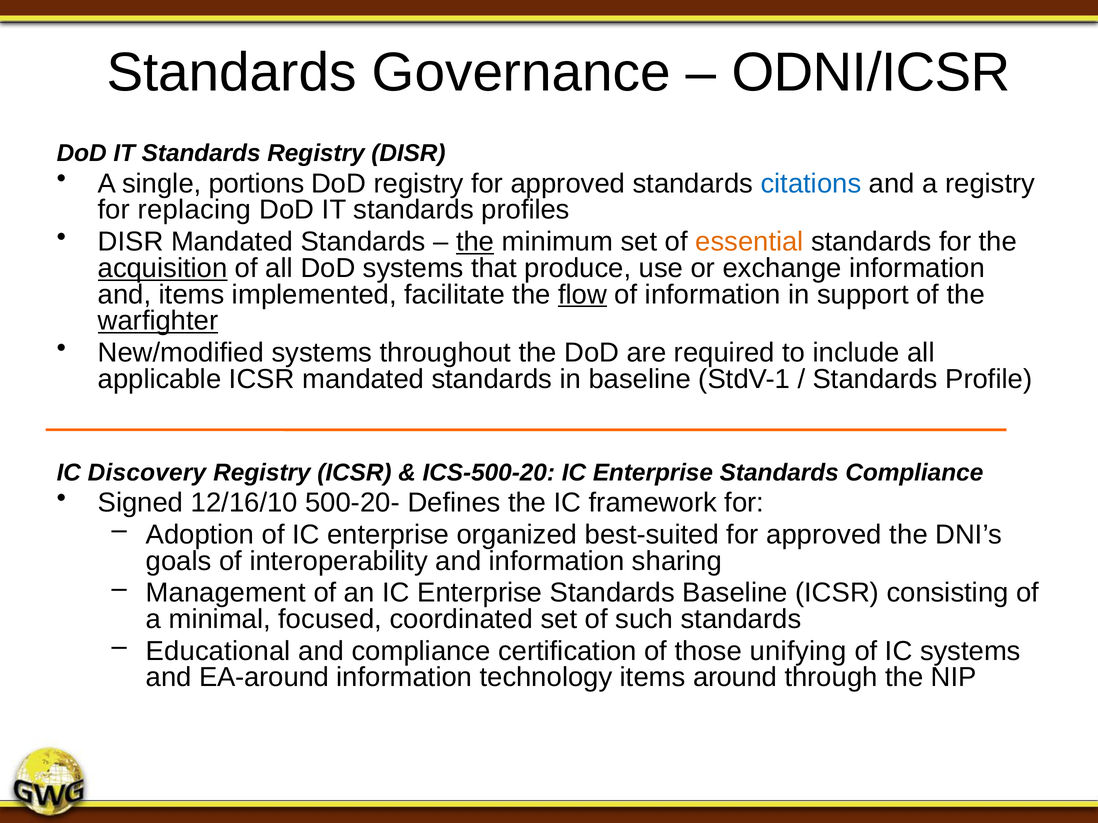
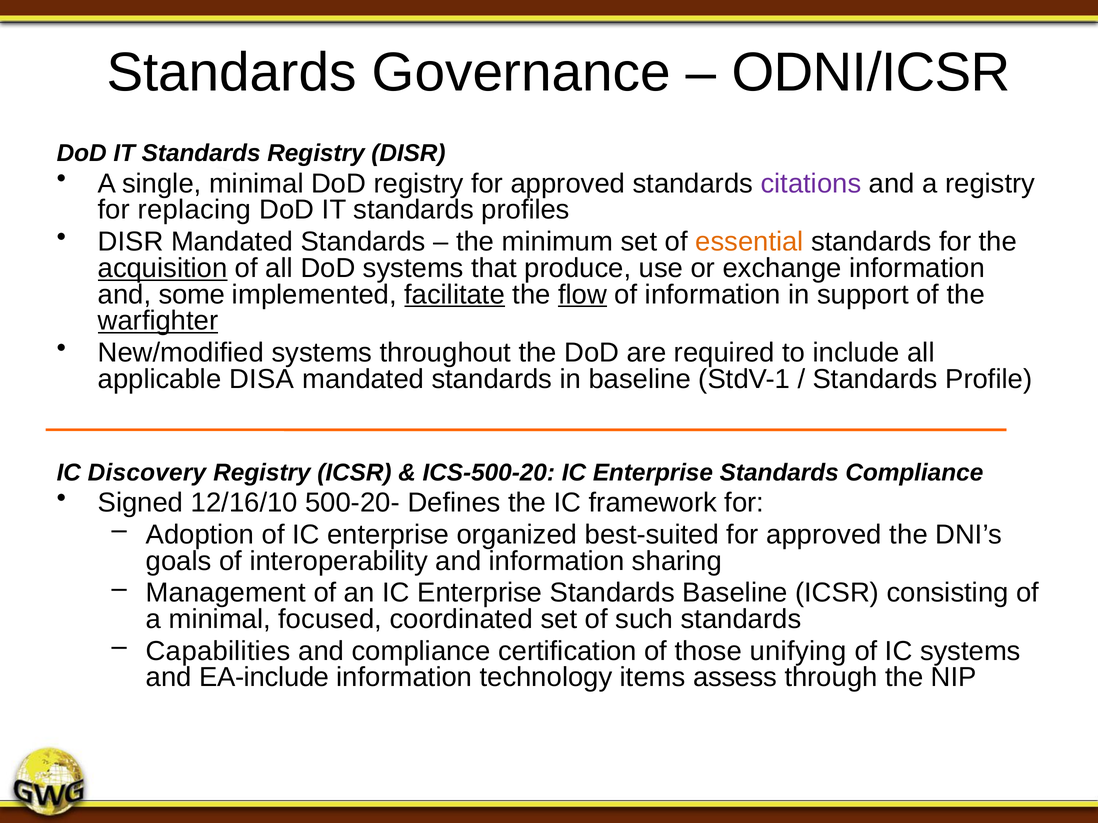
single portions: portions -> minimal (256, 184)
citations colour: blue -> purple (811, 184)
the underline: present -> none (475, 242)
and items: items -> some (192, 295)
facilitate underline: none -> present (455, 295)
applicable ICSR: ICSR -> DISA (262, 379)
Educational: Educational -> Capabilities (218, 651)
EA-around: EA-around -> EA-include (264, 678)
around: around -> assess (735, 678)
